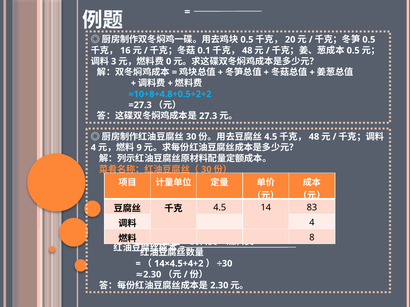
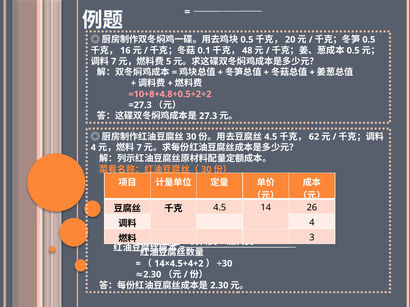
3: 3 -> 7 (114, 61)
0: 0 -> 5 (169, 61)
=10+8+4.8+0.5+2+2 colour: light blue -> pink (170, 94)
48: 48 -> 62 (314, 137)
9: 9 -> 7 (139, 148)
83: 83 -> 26 (312, 208)
8: 8 -> 3 (312, 238)
